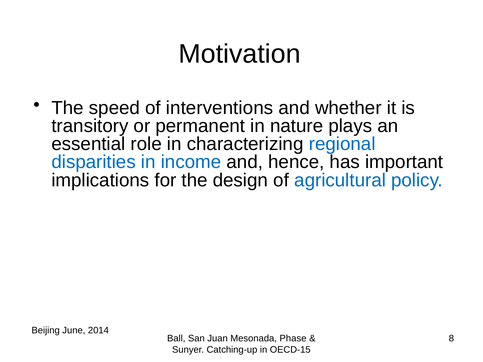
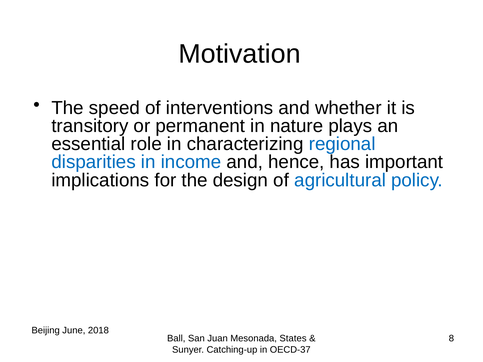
2014: 2014 -> 2018 (98, 331)
Phase: Phase -> States (293, 339)
OECD-15: OECD-15 -> OECD-37 (290, 350)
